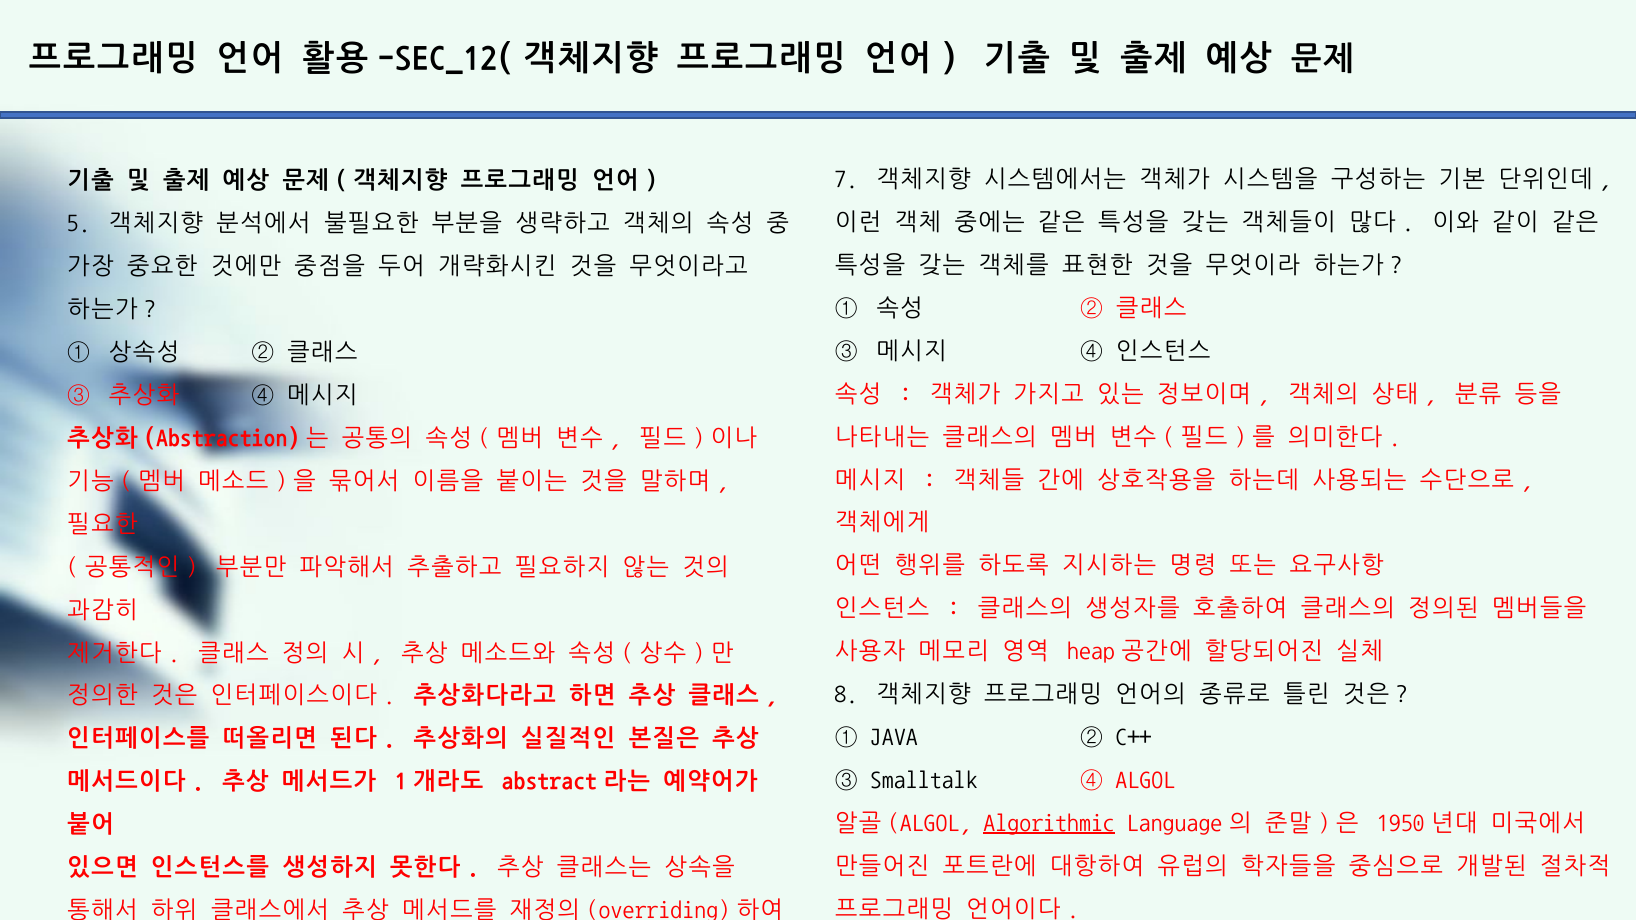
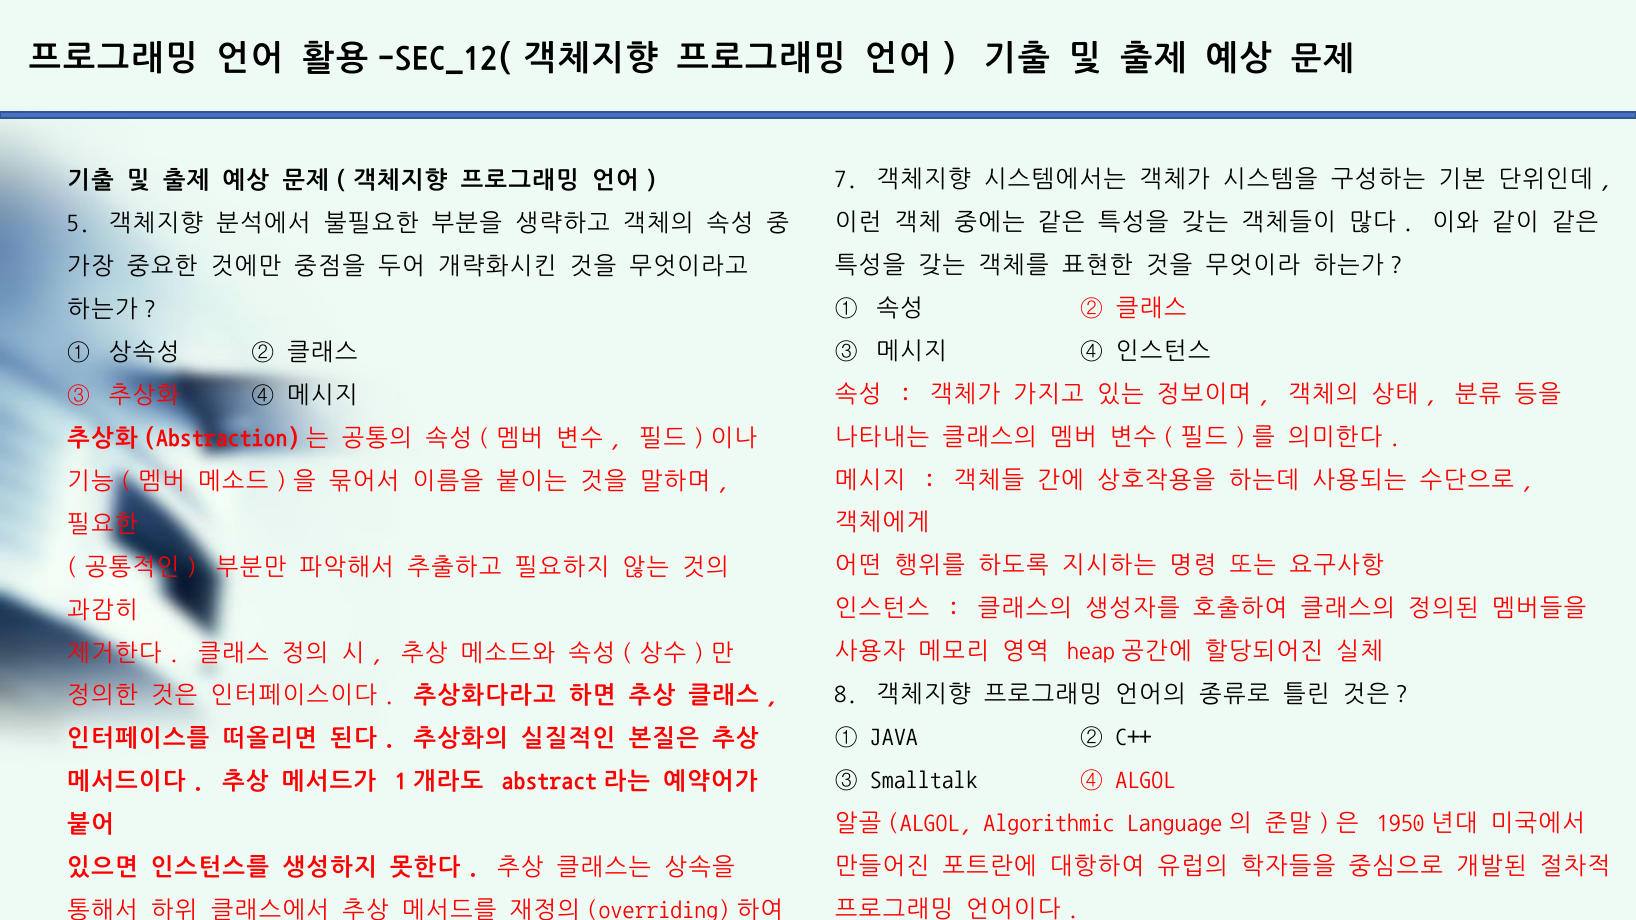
Algorithmic underline: present -> none (1049, 823)
